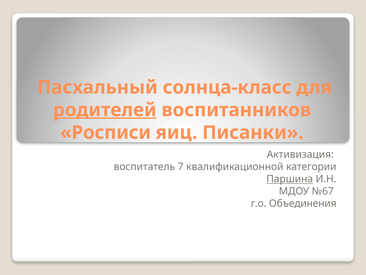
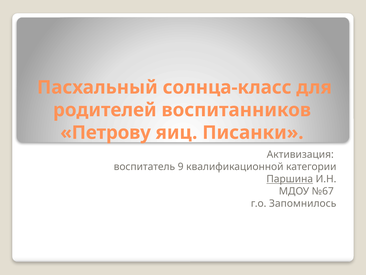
родителей underline: present -> none (105, 110)
Росписи: Росписи -> Петрову (106, 132)
7: 7 -> 9 (181, 167)
Объединения: Объединения -> Запомнилось (303, 203)
